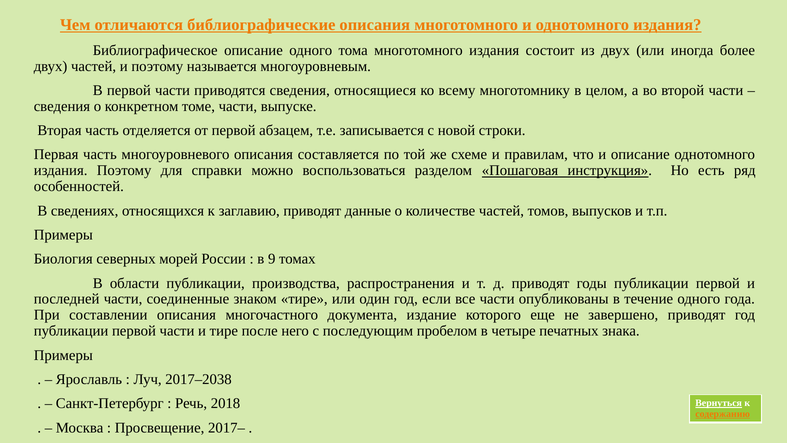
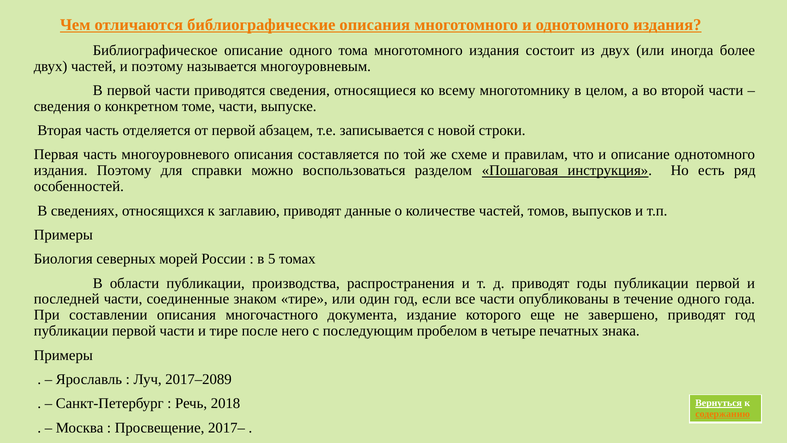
9: 9 -> 5 (272, 259)
2017–2038: 2017–2038 -> 2017–2089 (198, 379)
